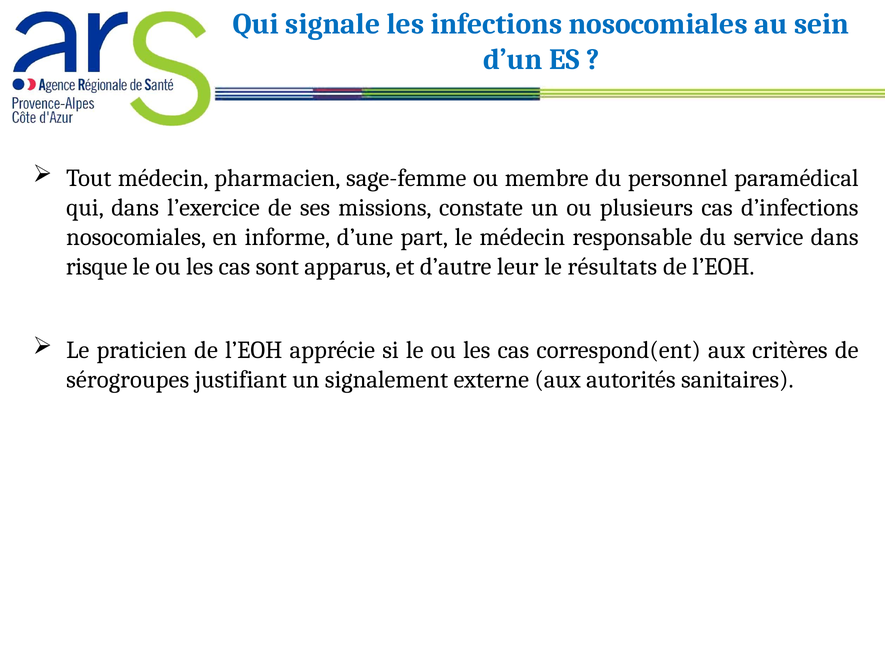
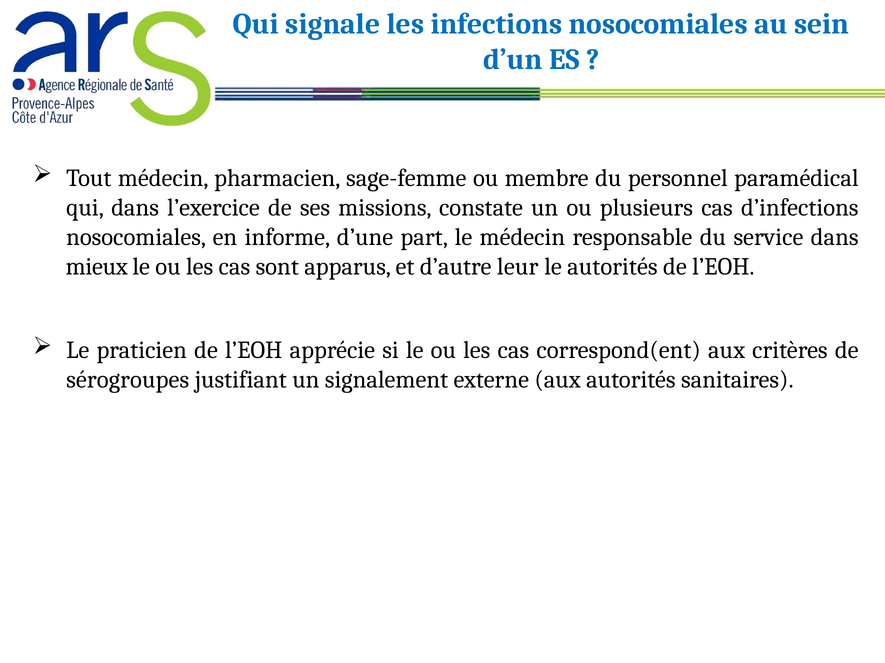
risque: risque -> mieux (97, 267)
le résultats: résultats -> autorités (612, 267)
